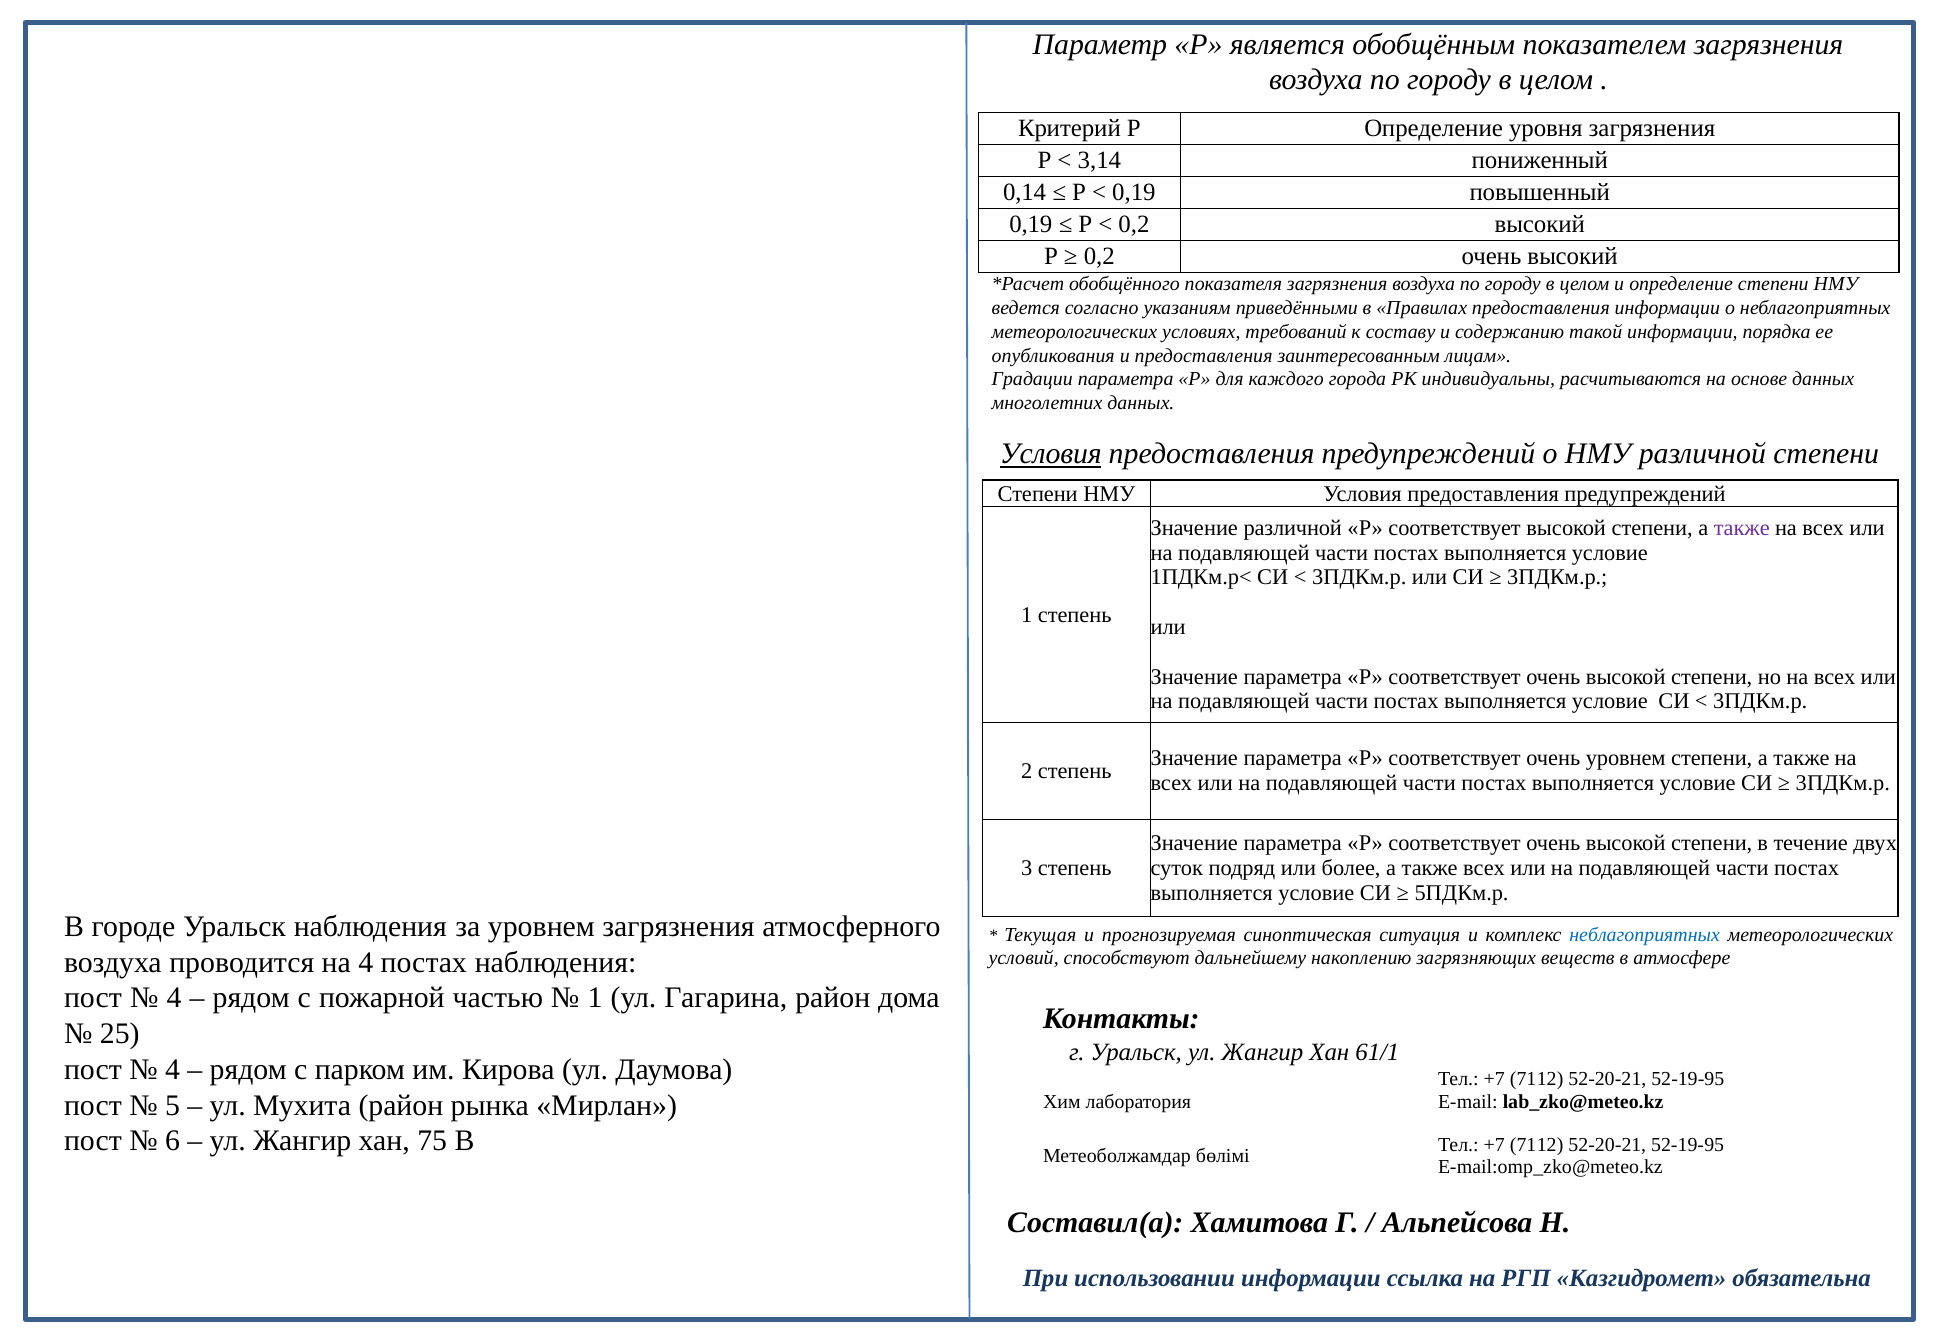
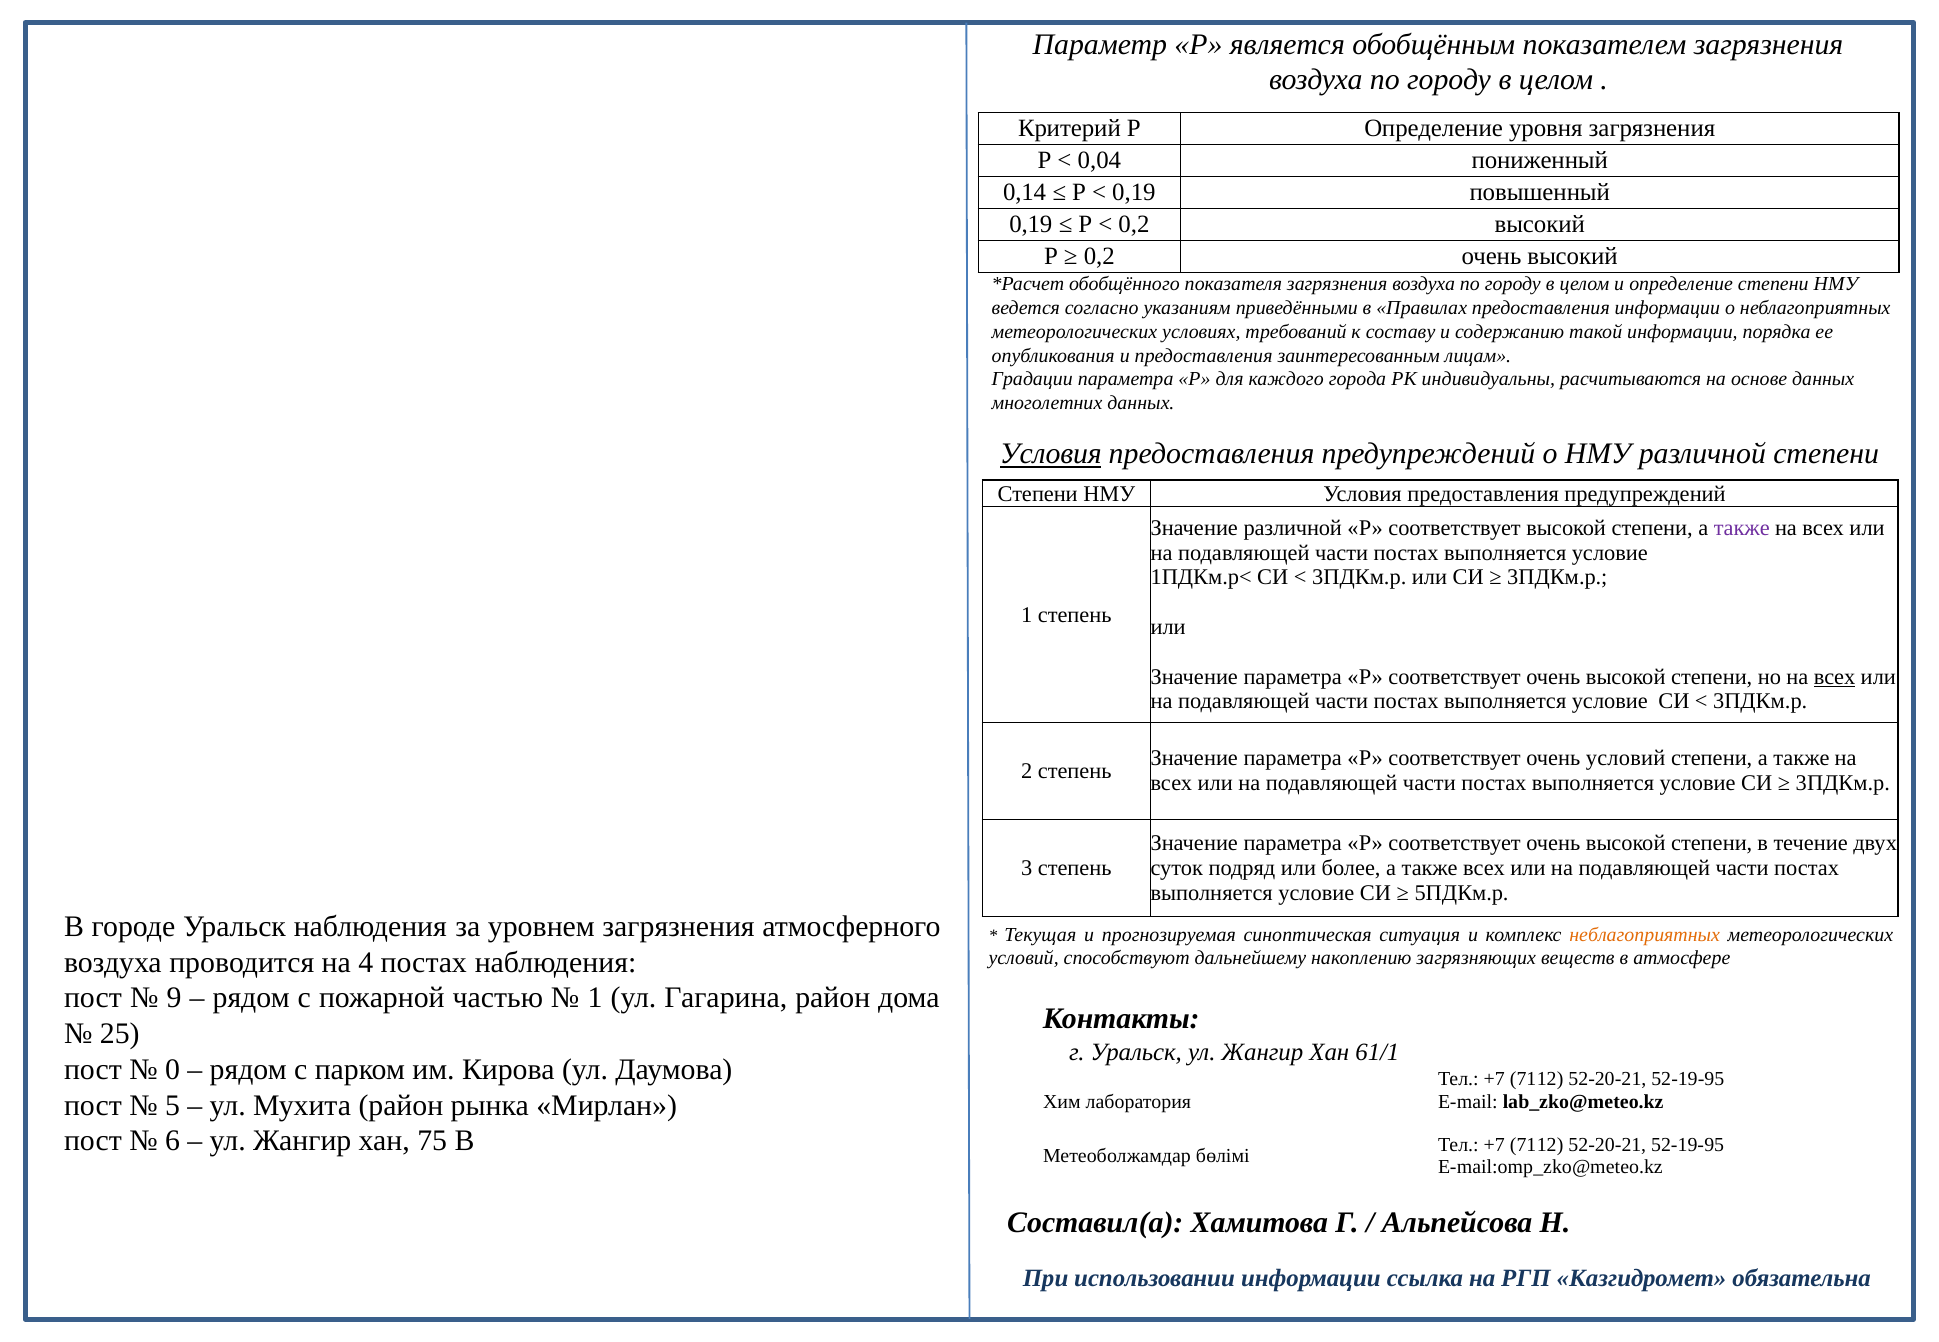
3,14: 3,14 -> 0,04 (1099, 160)
всех underline: none -> present (1835, 677)
очень уровнем: уровнем -> условий (1626, 759)
неблагоприятных colour: blue -> orange (1645, 935)
4: 4 -> 9 (174, 998)
4: 4 -> 0 (173, 1070)
